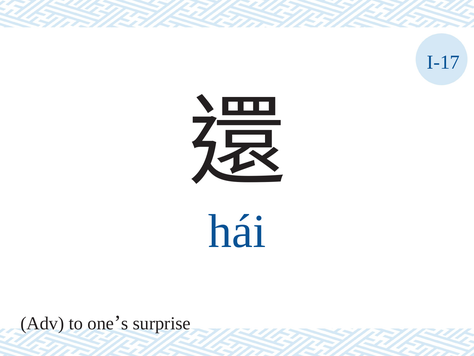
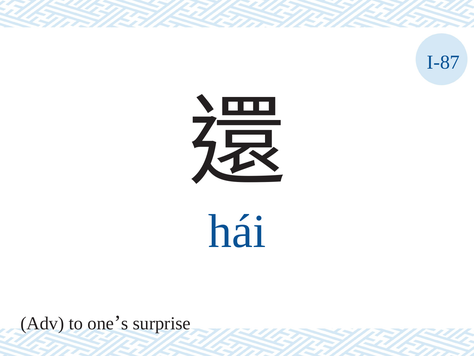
I-17: I-17 -> I-87 (443, 62)
